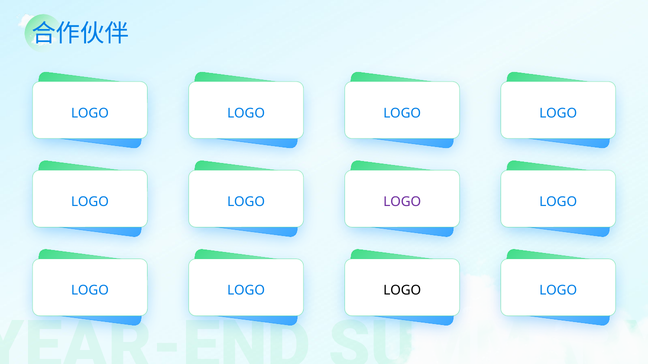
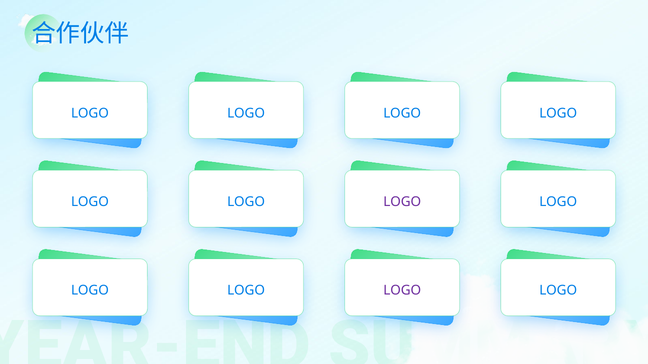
LOGO colour: black -> purple (402, 291)
